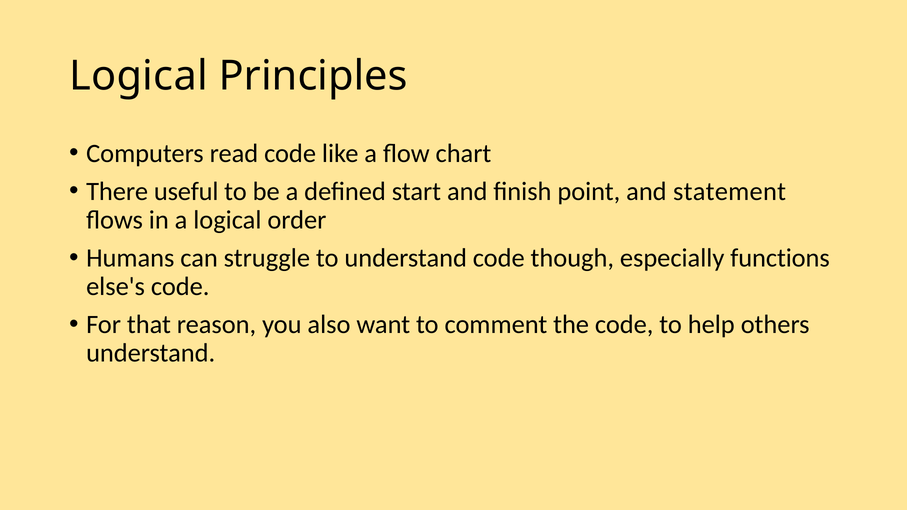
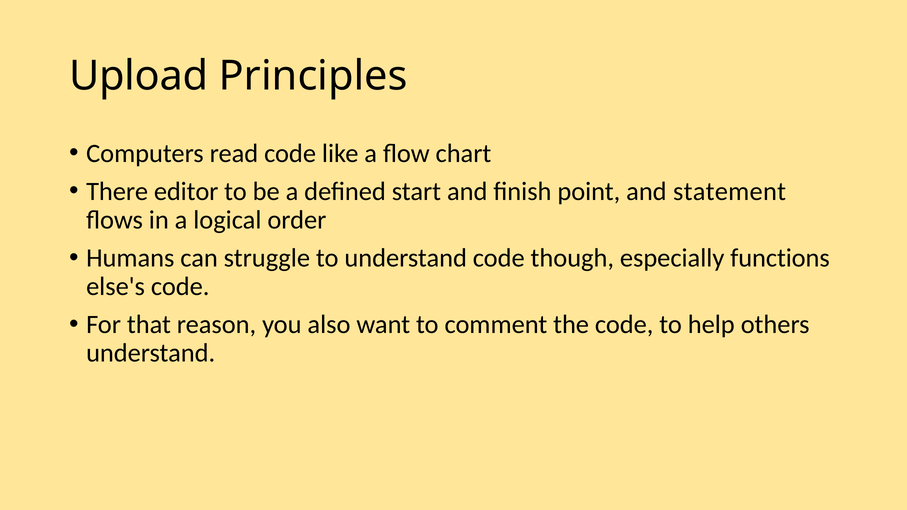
Logical: Logical -> Upload (139, 76)
useful: useful -> editor (186, 191)
